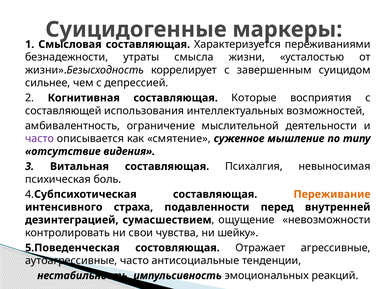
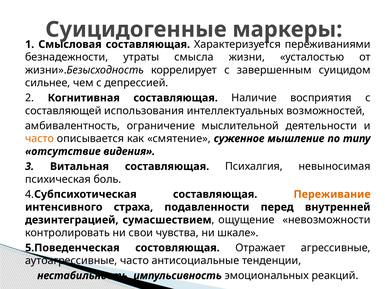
Которые: Которые -> Наличие (254, 98)
часто colour: purple -> orange (39, 138)
шейку: шейку -> шкале (238, 233)
